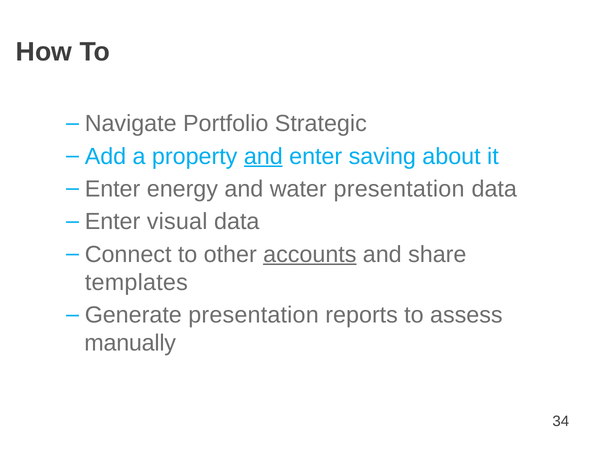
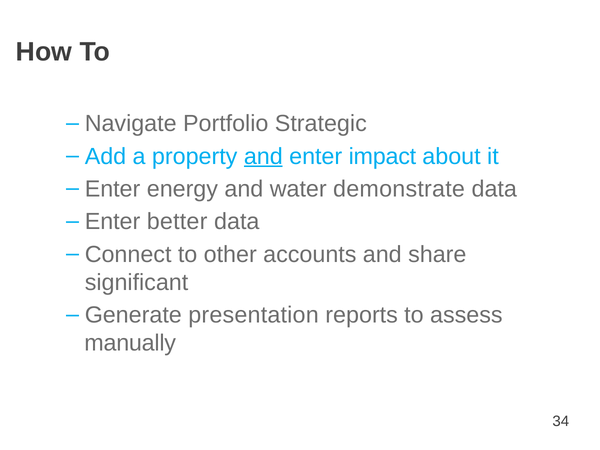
saving: saving -> impact (382, 156)
water presentation: presentation -> demonstrate (399, 189)
visual: visual -> better (177, 222)
accounts underline: present -> none (310, 254)
templates: templates -> significant (137, 282)
